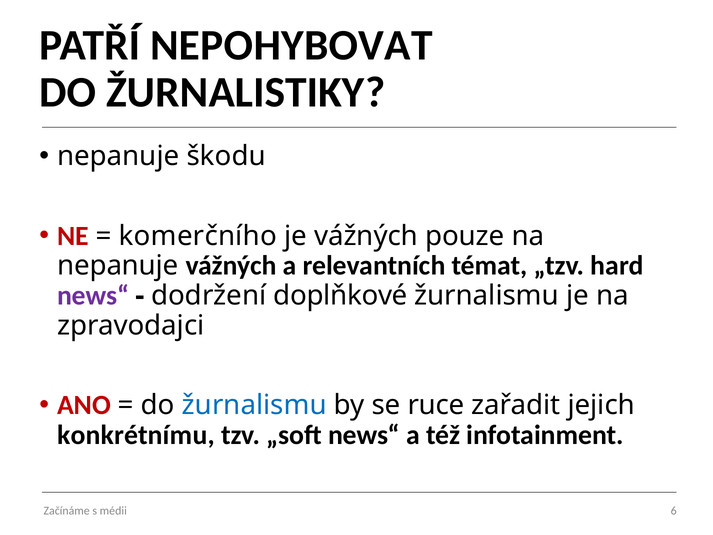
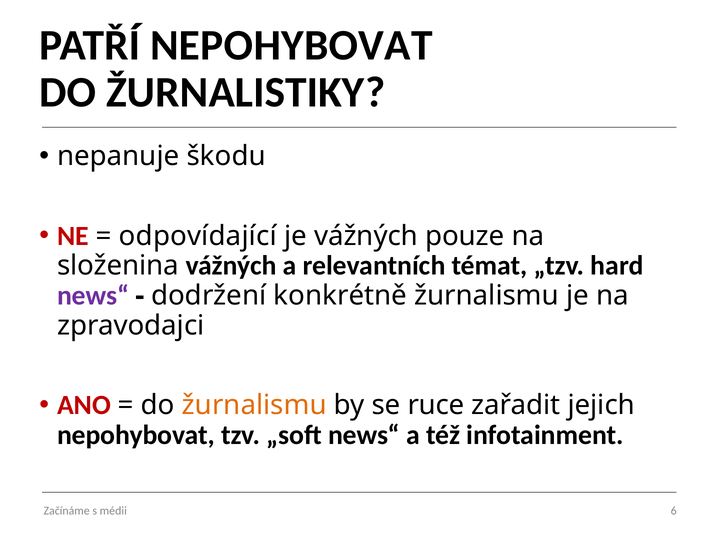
komerčního: komerčního -> odpovídající (198, 236)
nepanuje: nepanuje -> složenina (118, 266)
doplňkové: doplňkové -> konkrétně (340, 296)
žurnalismu colour: blue -> orange (254, 405)
konkrétnímu: konkrétnímu -> nepohybovat (136, 435)
